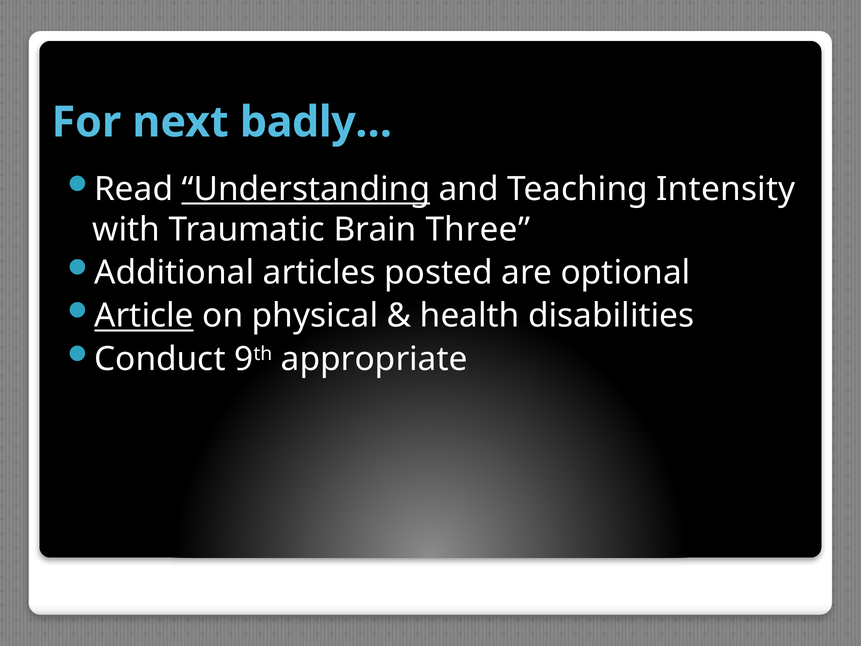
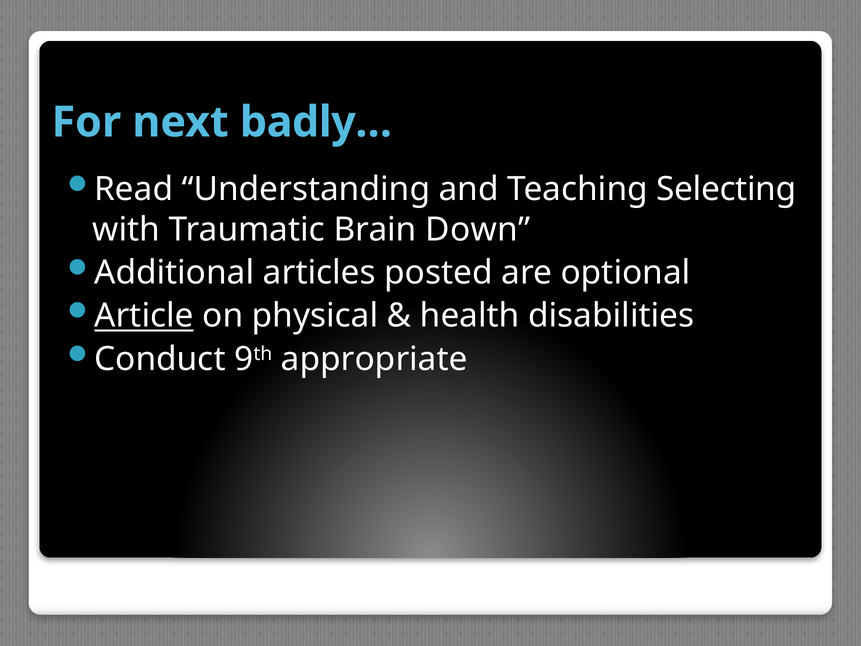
Understanding underline: present -> none (306, 189)
Intensity: Intensity -> Selecting (726, 189)
Three: Three -> Down (478, 229)
